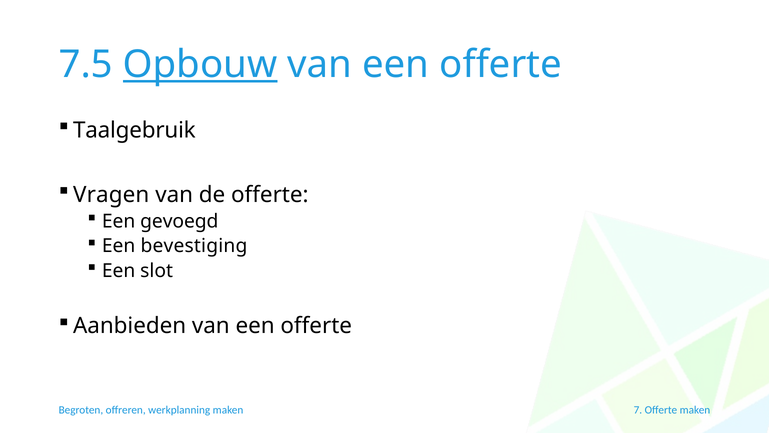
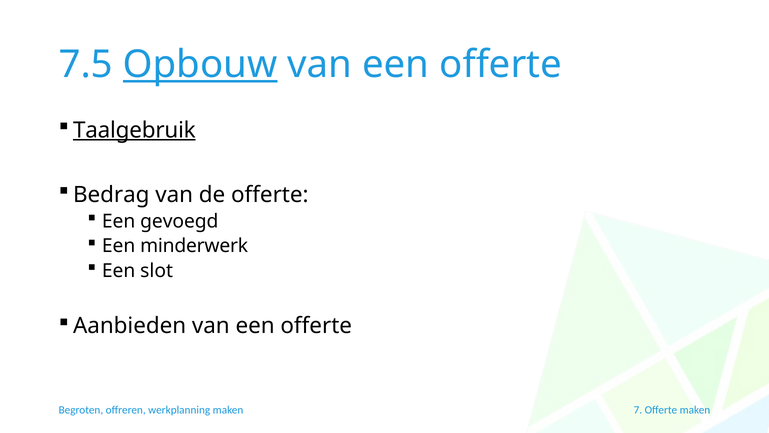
Taalgebruik underline: none -> present (134, 130)
Vragen: Vragen -> Bedrag (111, 195)
bevestiging: bevestiging -> minderwerk (194, 246)
